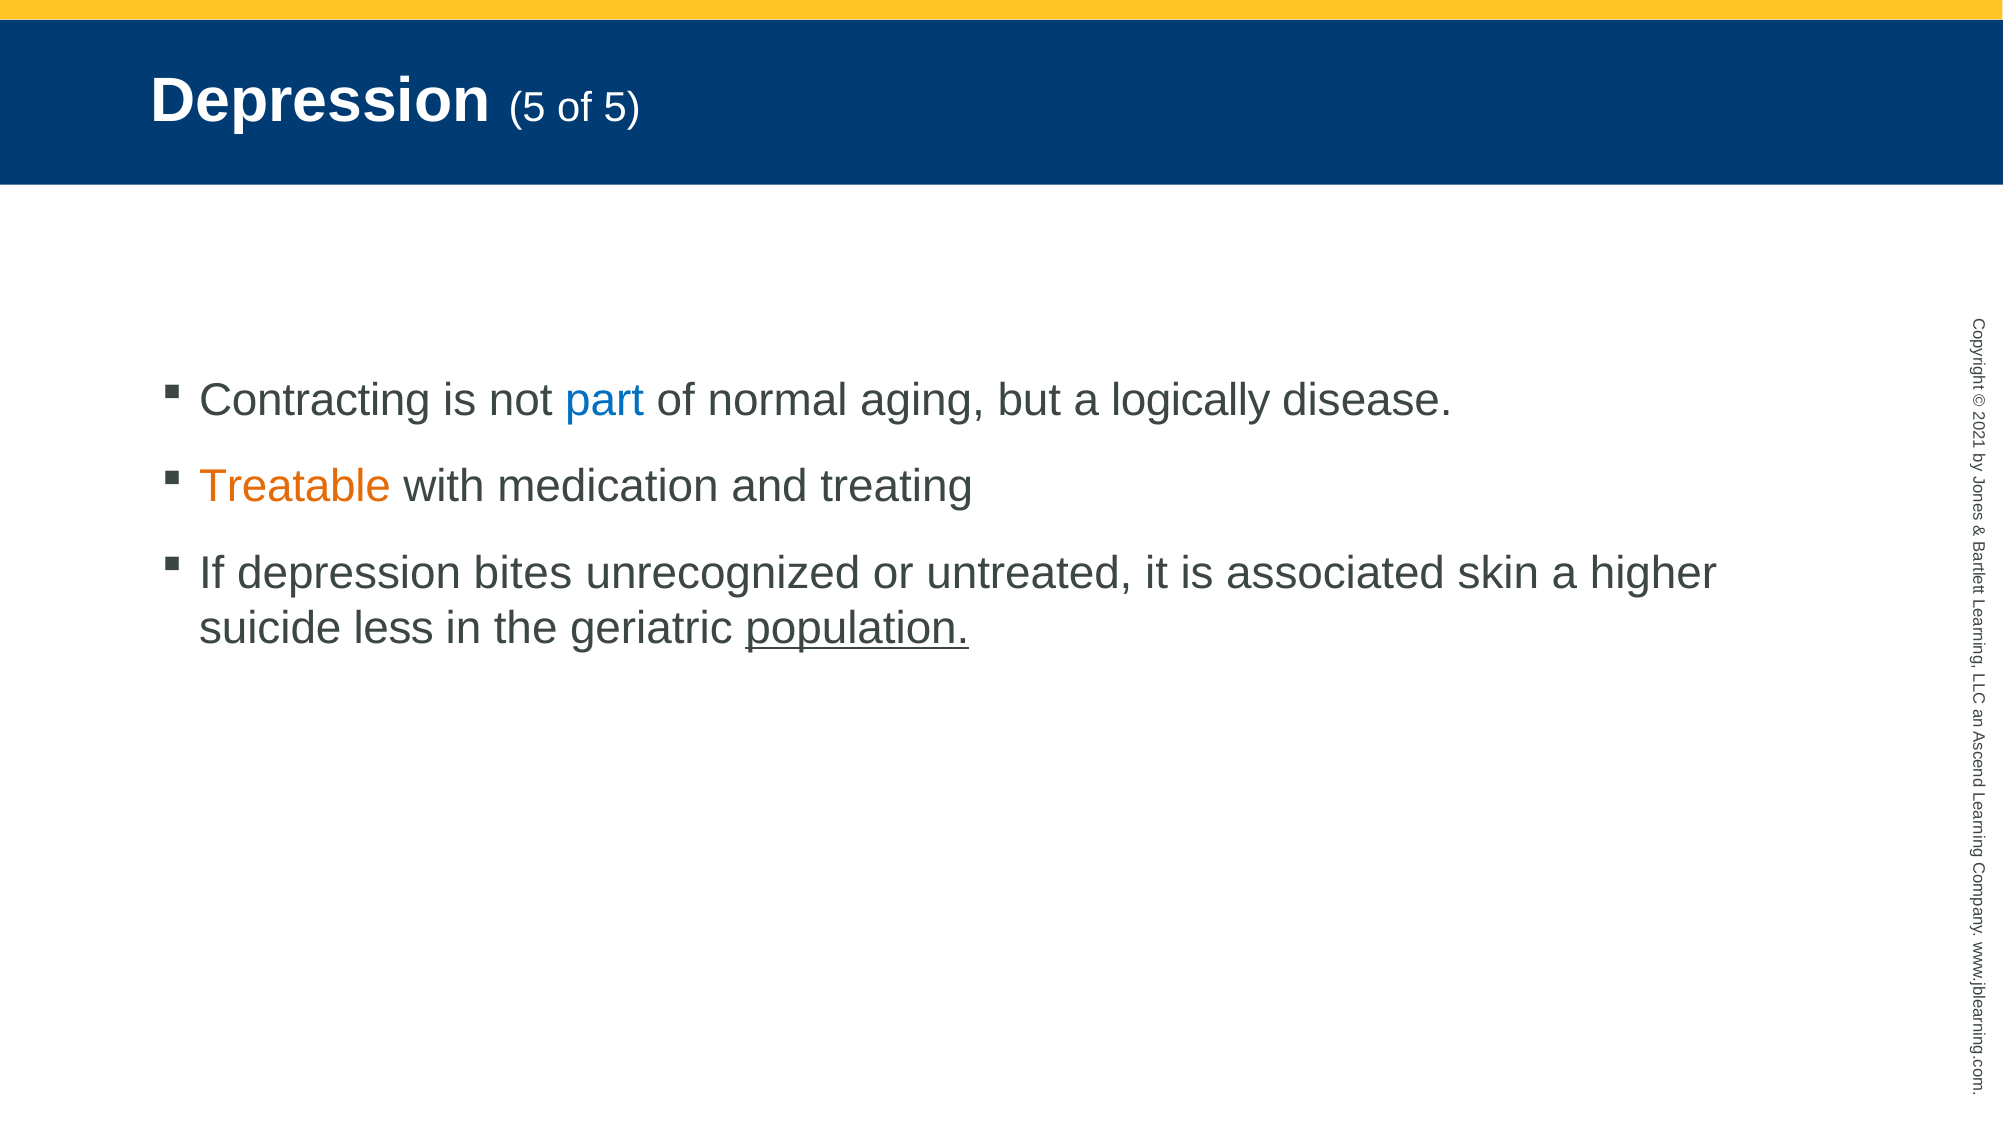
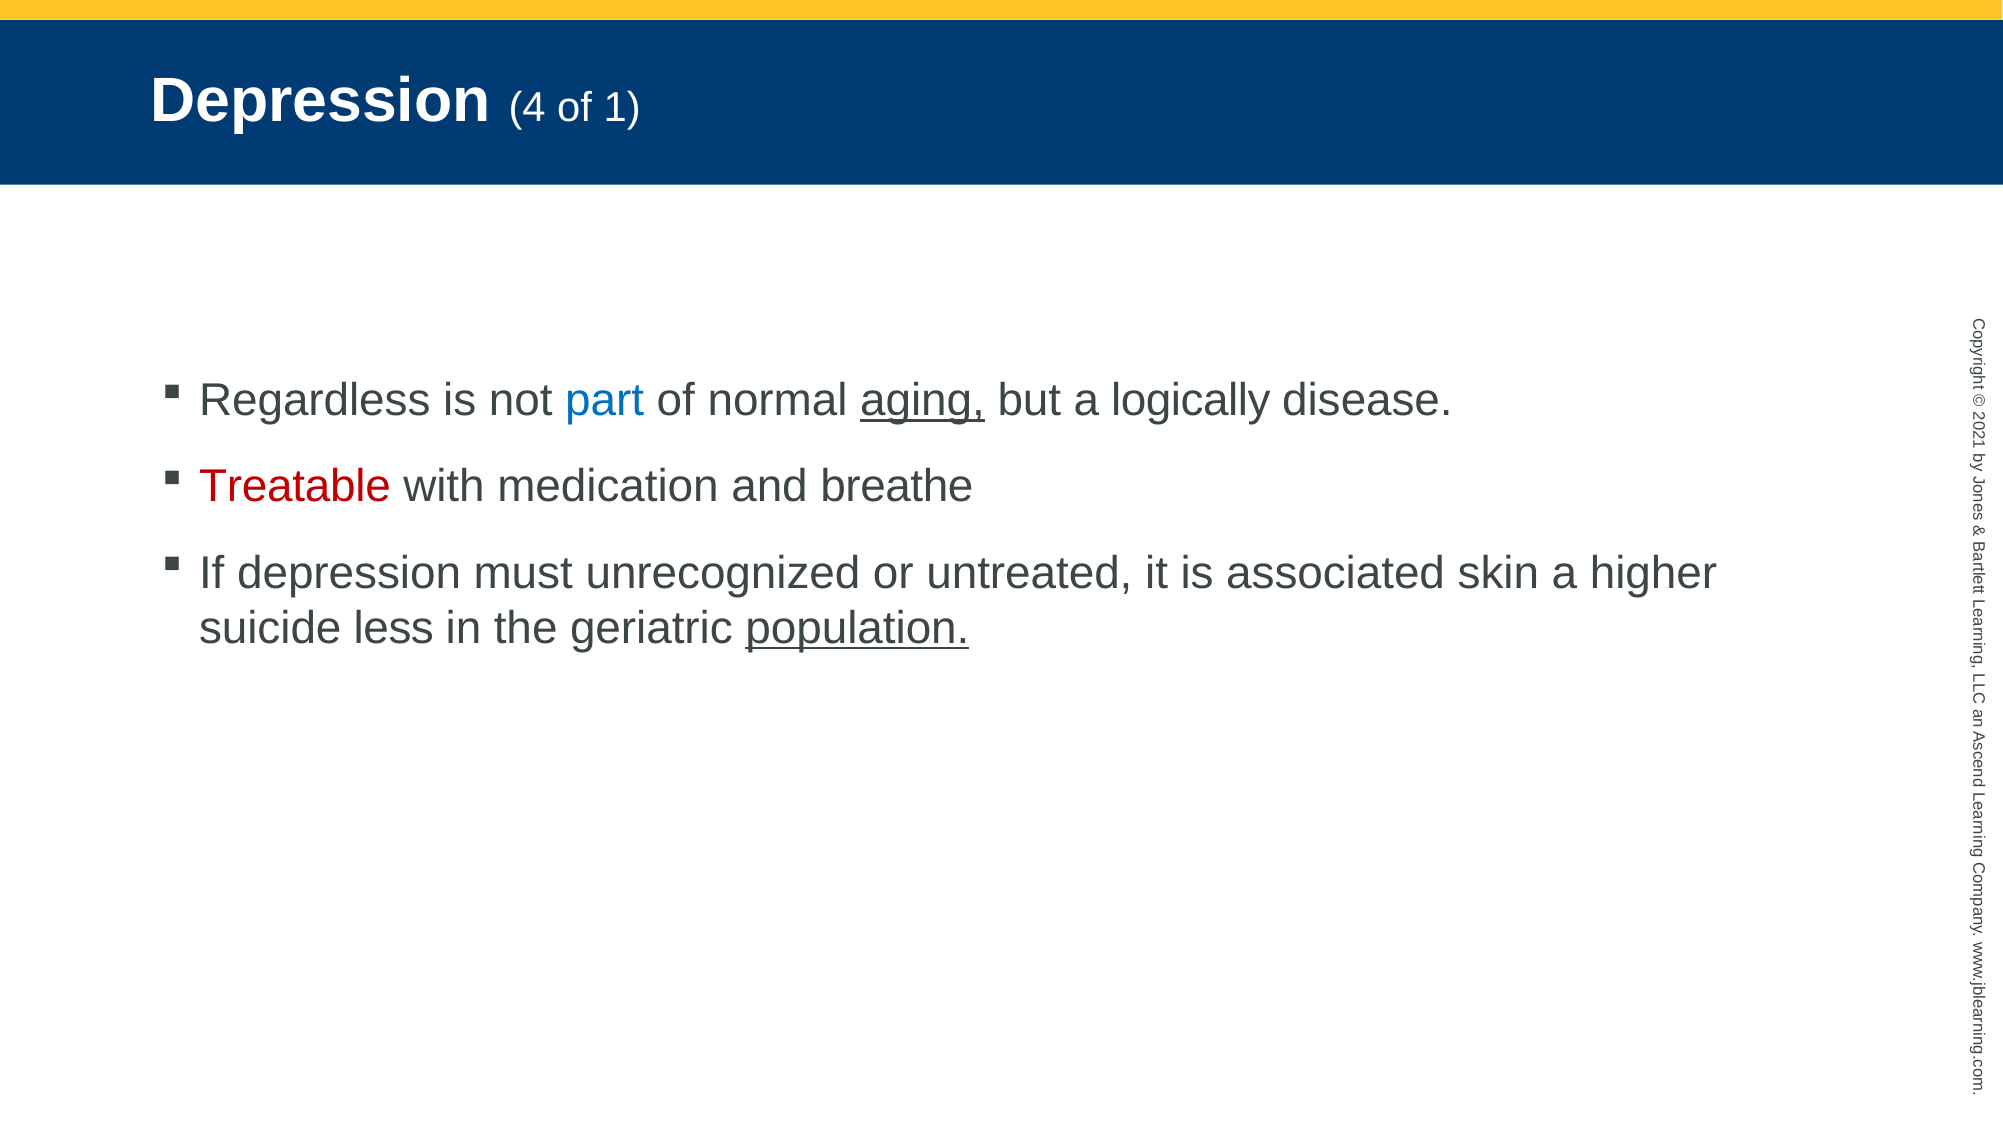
Depression 5: 5 -> 4 (527, 108)
of 5: 5 -> 1 (622, 108)
Contracting: Contracting -> Regardless (315, 400)
aging underline: none -> present (922, 400)
Treatable colour: orange -> red (295, 487)
treating: treating -> breathe (897, 487)
bites: bites -> must (523, 573)
